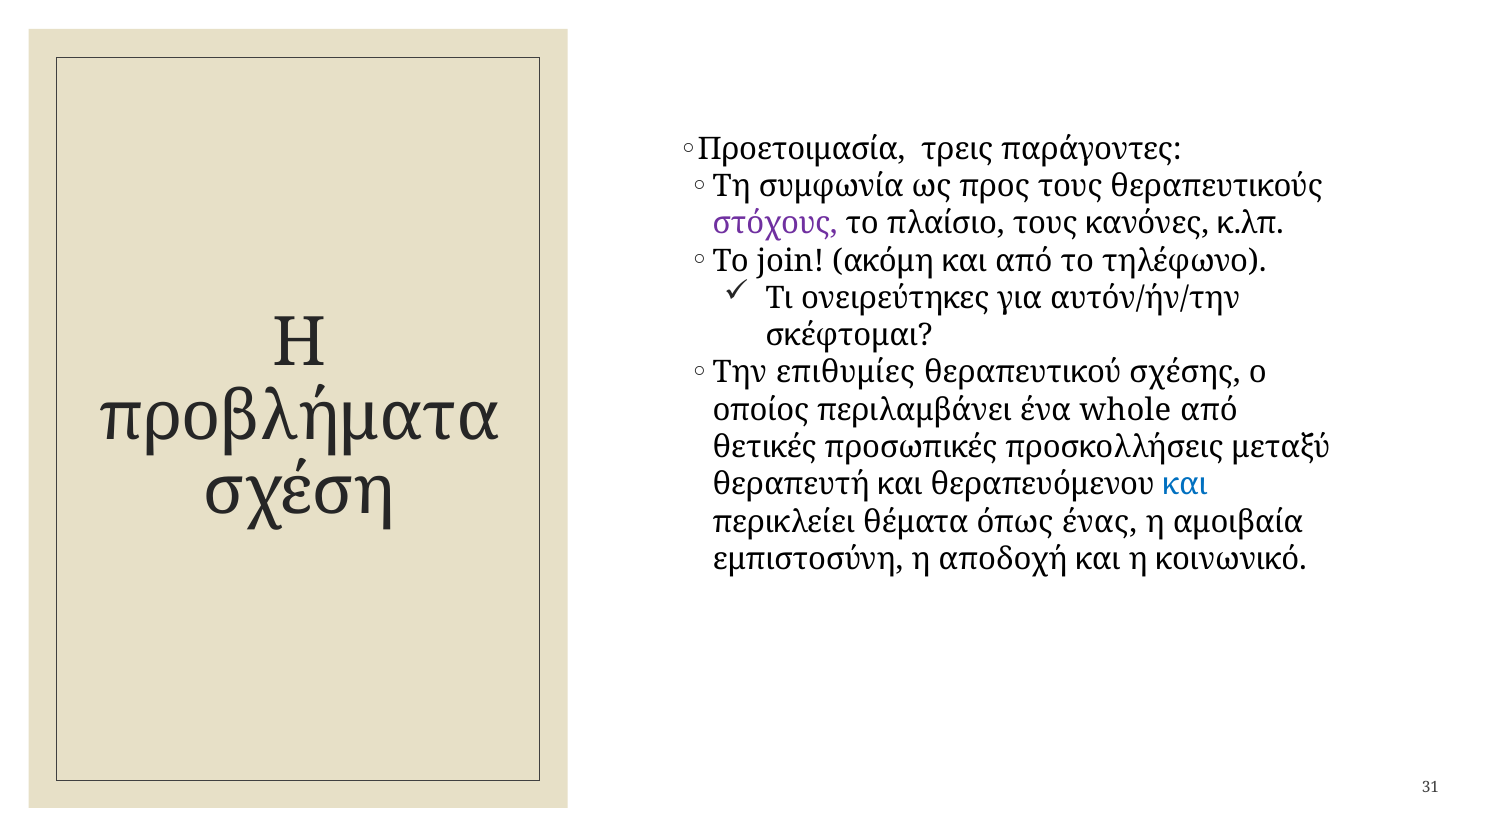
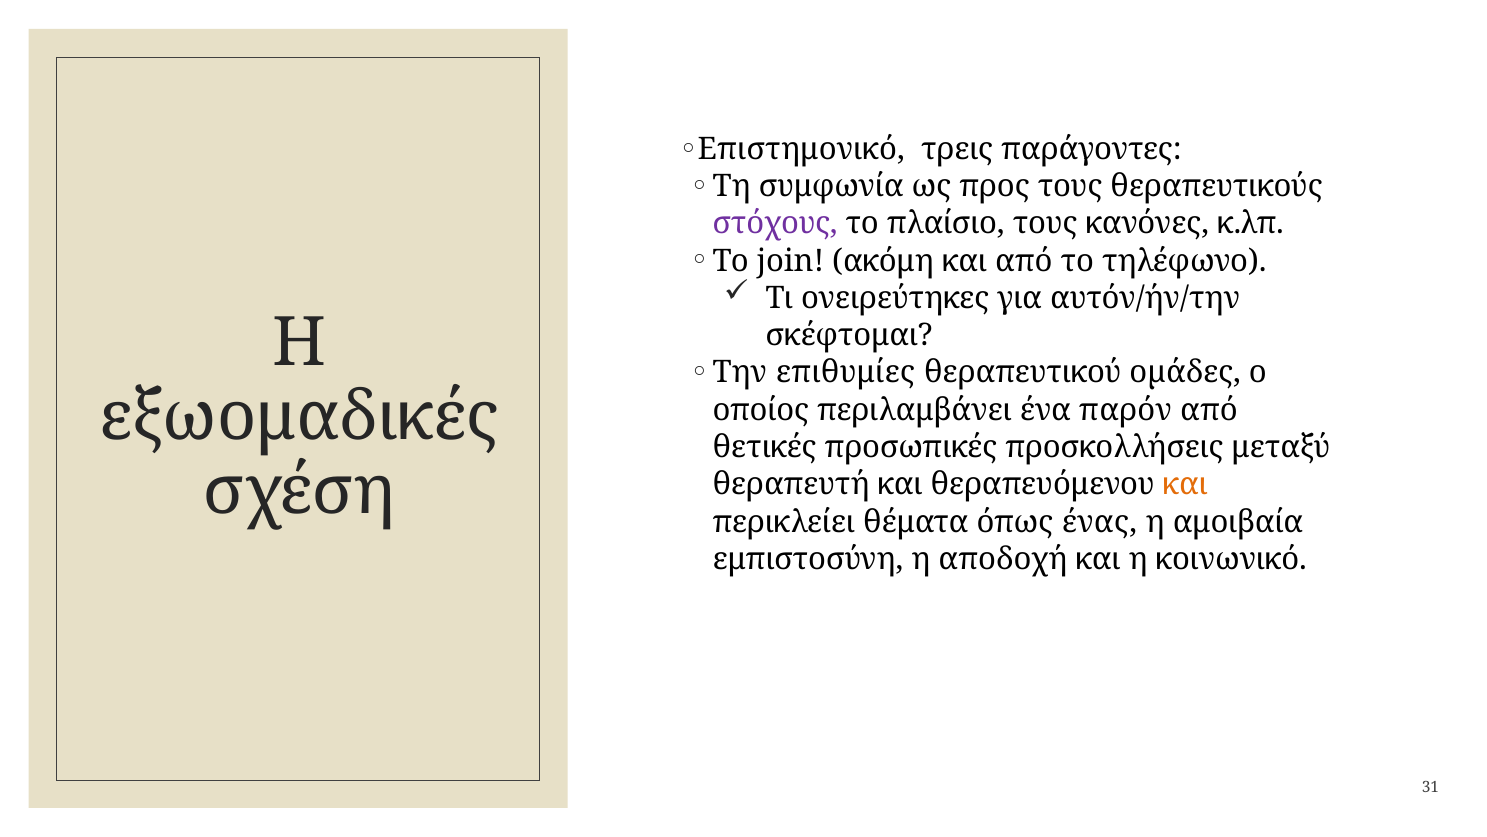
Προετοιμασία: Προετοιμασία -> Επιστημονικό (801, 149)
σχέσης: σχέσης -> οµάδες (1185, 373)
προβλήματα: προβλήματα -> εξωομαδικές (299, 417)
whole: whole -> παρόν (1125, 410)
και colour: blue -> orange (1185, 484)
